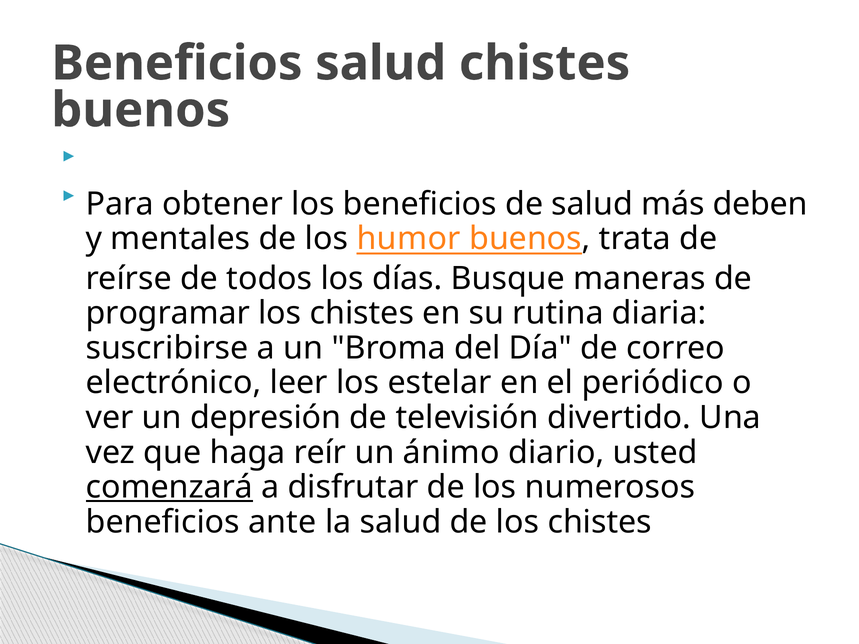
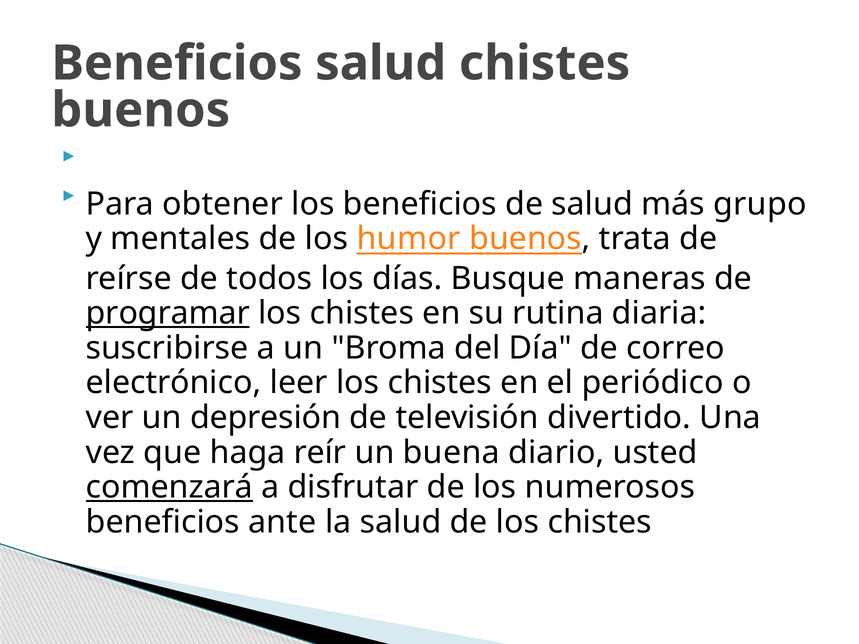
deben: deben -> grupo (760, 204)
programar underline: none -> present (168, 313)
leer los estelar: estelar -> chistes (440, 383)
ánimo: ánimo -> buena (451, 453)
